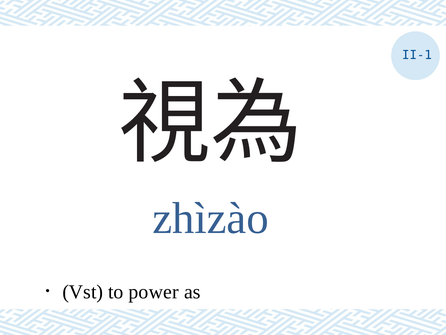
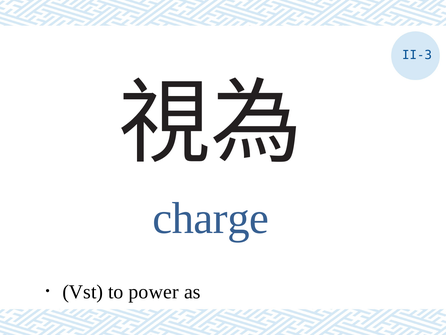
II-1: II-1 -> II-3 (417, 55)
zhìzào: zhìzào -> charge (211, 218)
